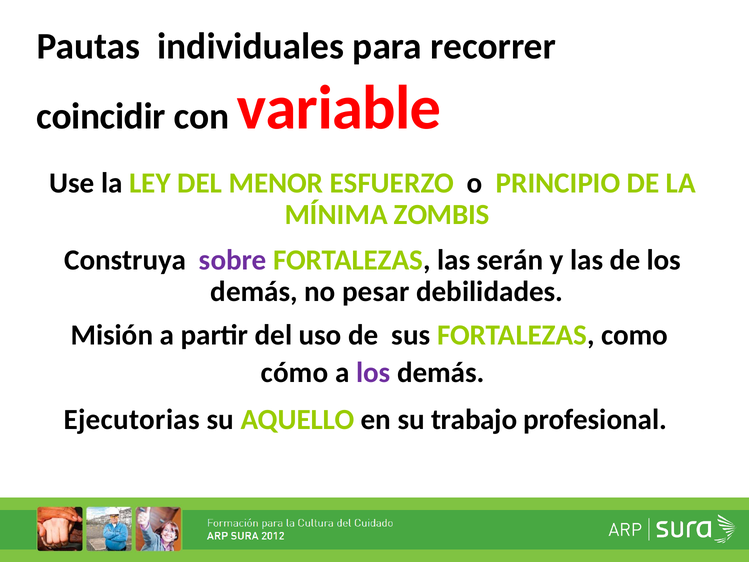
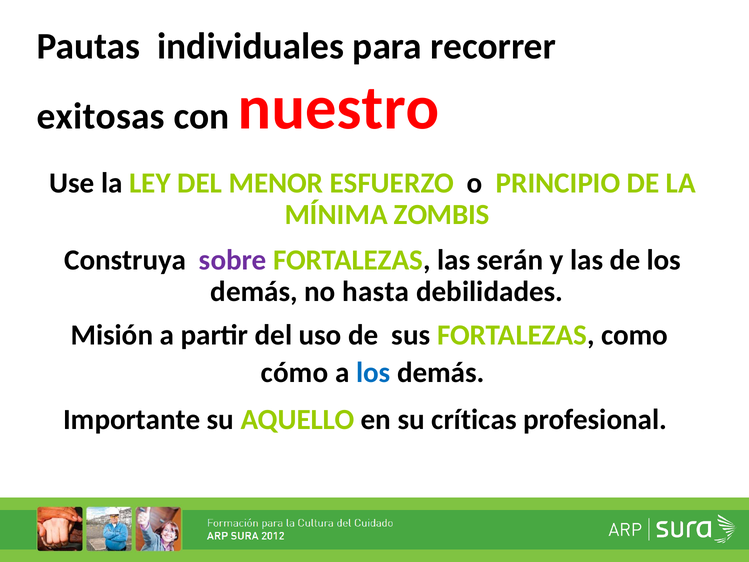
coincidir: coincidir -> exitosas (101, 116)
variable: variable -> nuestro (339, 108)
pesar: pesar -> hasta (376, 291)
los colour: purple -> blue (373, 372)
Ejecutorias: Ejecutorias -> Importante (132, 420)
trabajo: trabajo -> críticas (474, 420)
